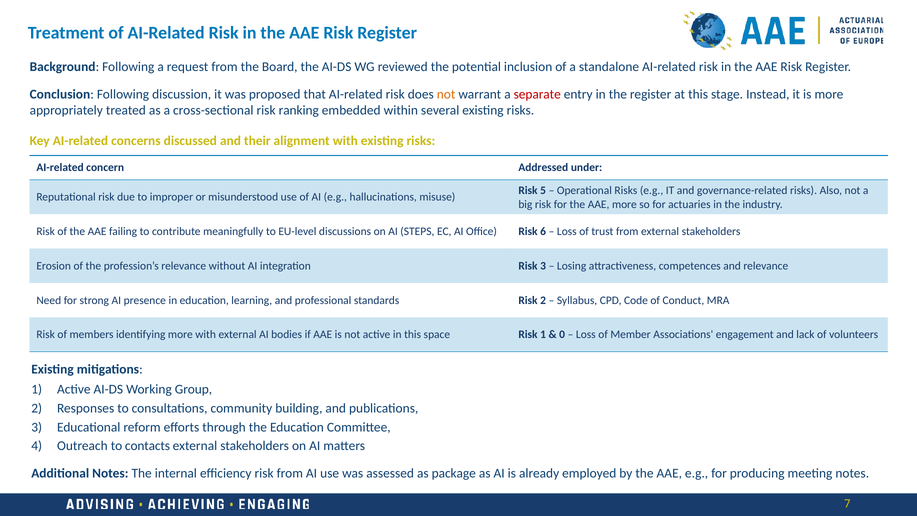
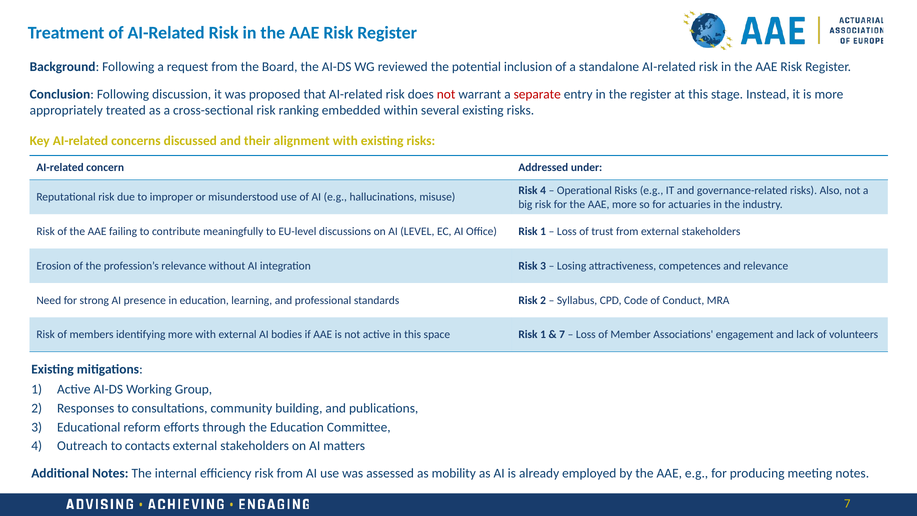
not colour: orange -> red (446, 94)
Risk 5: 5 -> 4 (543, 190)
STEPS: STEPS -> LEVEL (417, 231)
Office Risk 6: 6 -> 1 (543, 231)
0: 0 -> 7 (562, 335)
package: package -> mobility (454, 473)
